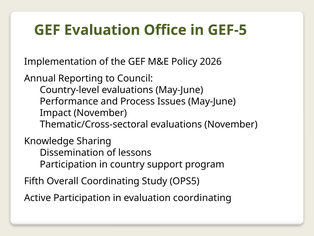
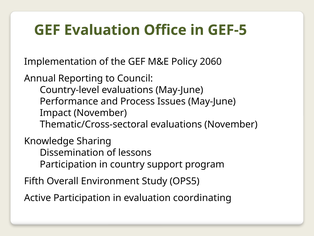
2026: 2026 -> 2060 (211, 61)
Overall Coordinating: Coordinating -> Environment (110, 181)
